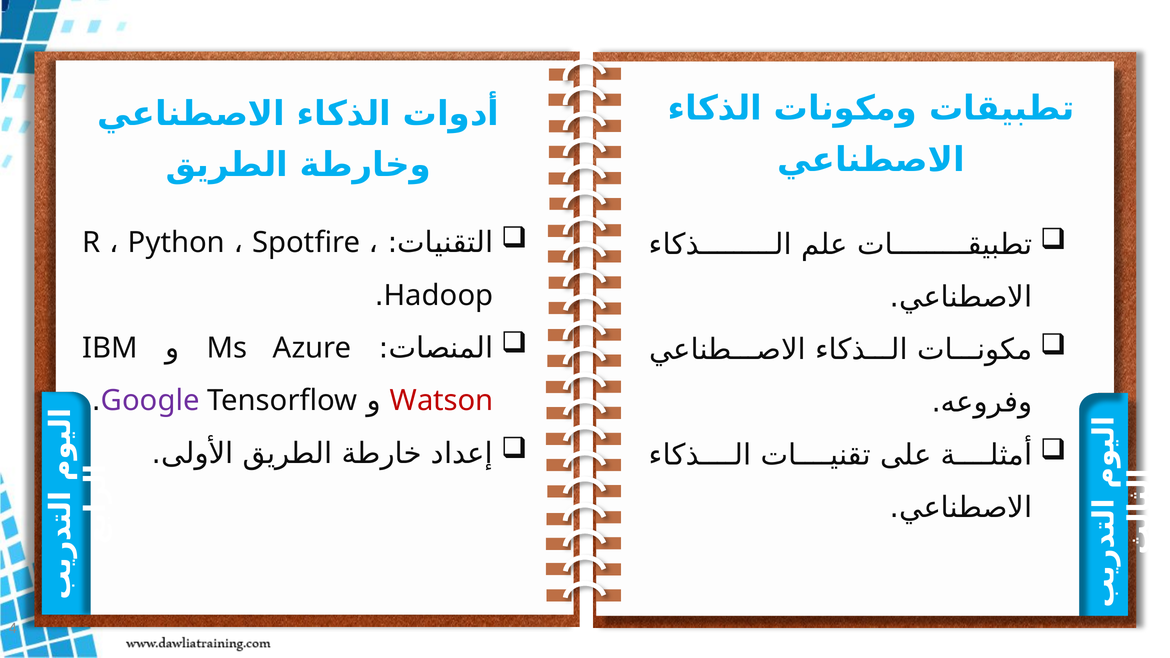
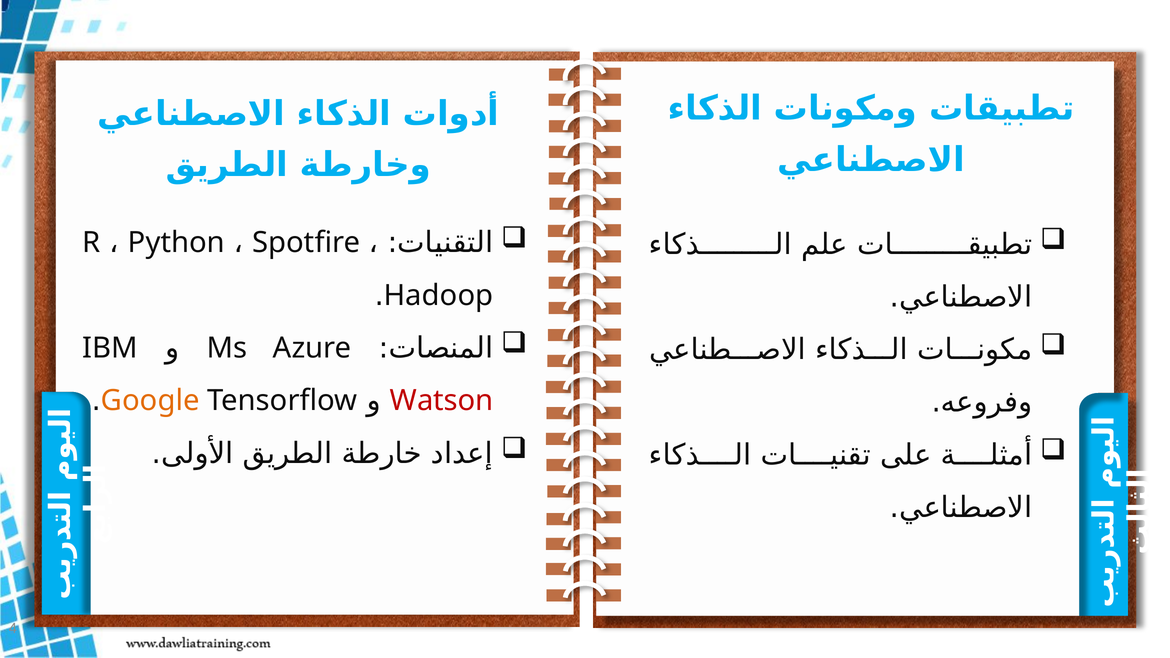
Google colour: purple -> orange (150, 401)
